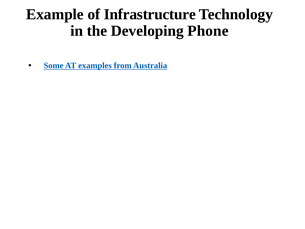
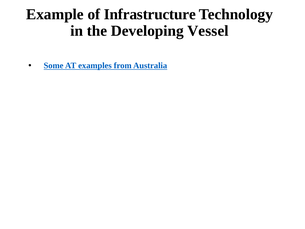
Phone: Phone -> Vessel (208, 31)
